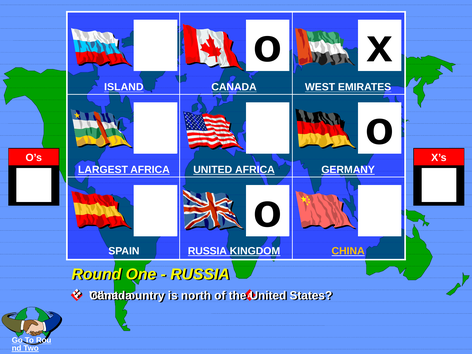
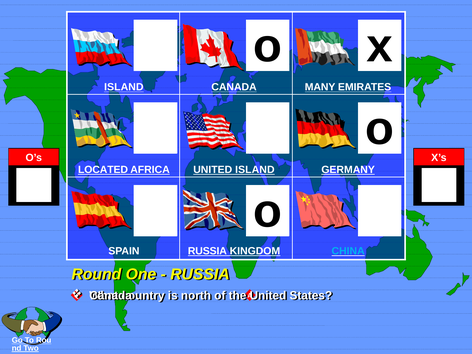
WEST: WEST -> MANY (320, 87)
LARGEST: LARGEST -> LOCATED (103, 170)
UNITED AFRICA: AFRICA -> ISLAND (255, 170)
CHINA colour: yellow -> light blue (348, 251)
